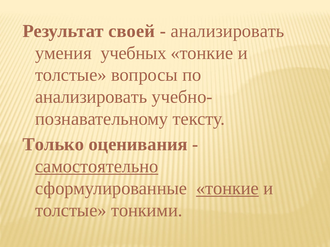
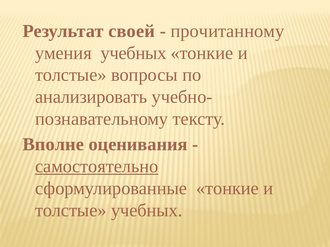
анализировать: анализировать -> прочитанному (227, 31)
Только: Только -> Вполне (53, 145)
тонкие underline: present -> none (227, 189)
толстые тонкими: тонкими -> учебных (147, 211)
